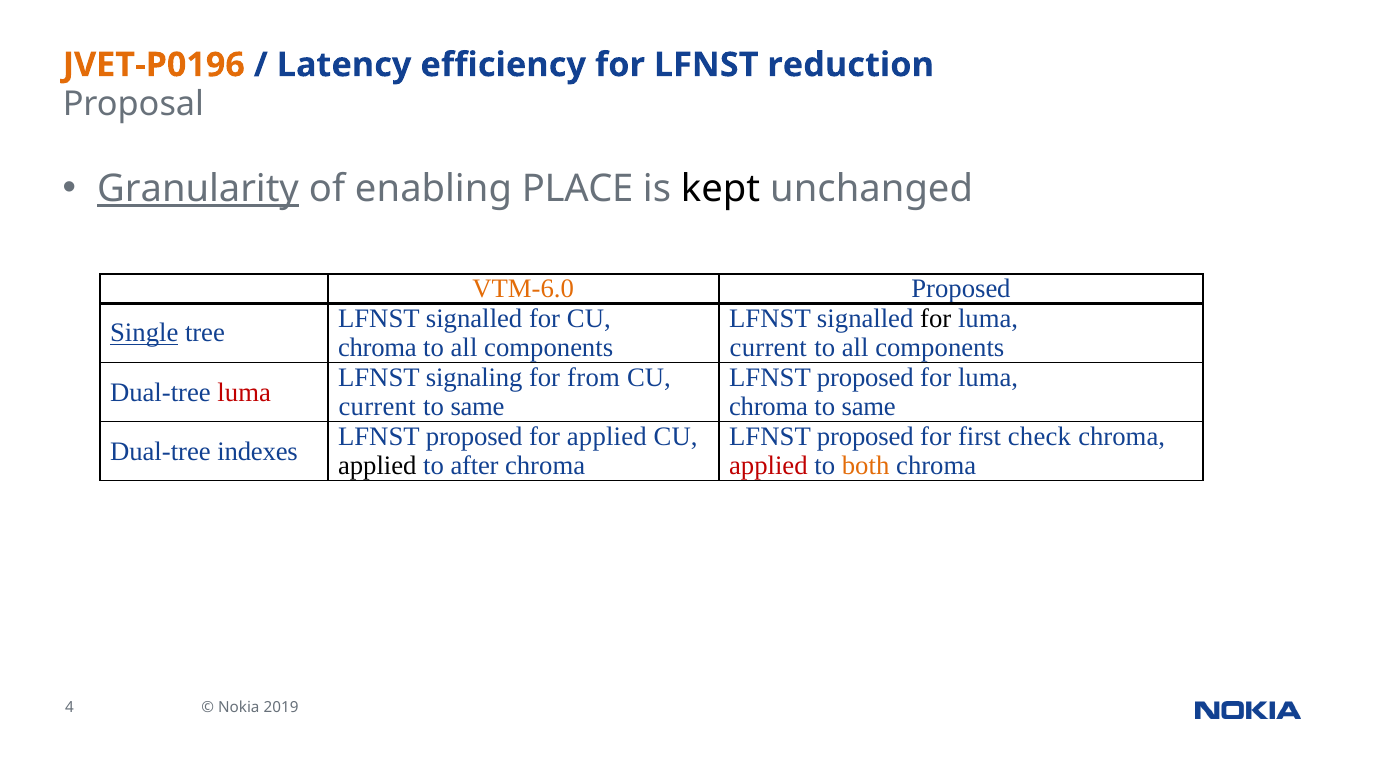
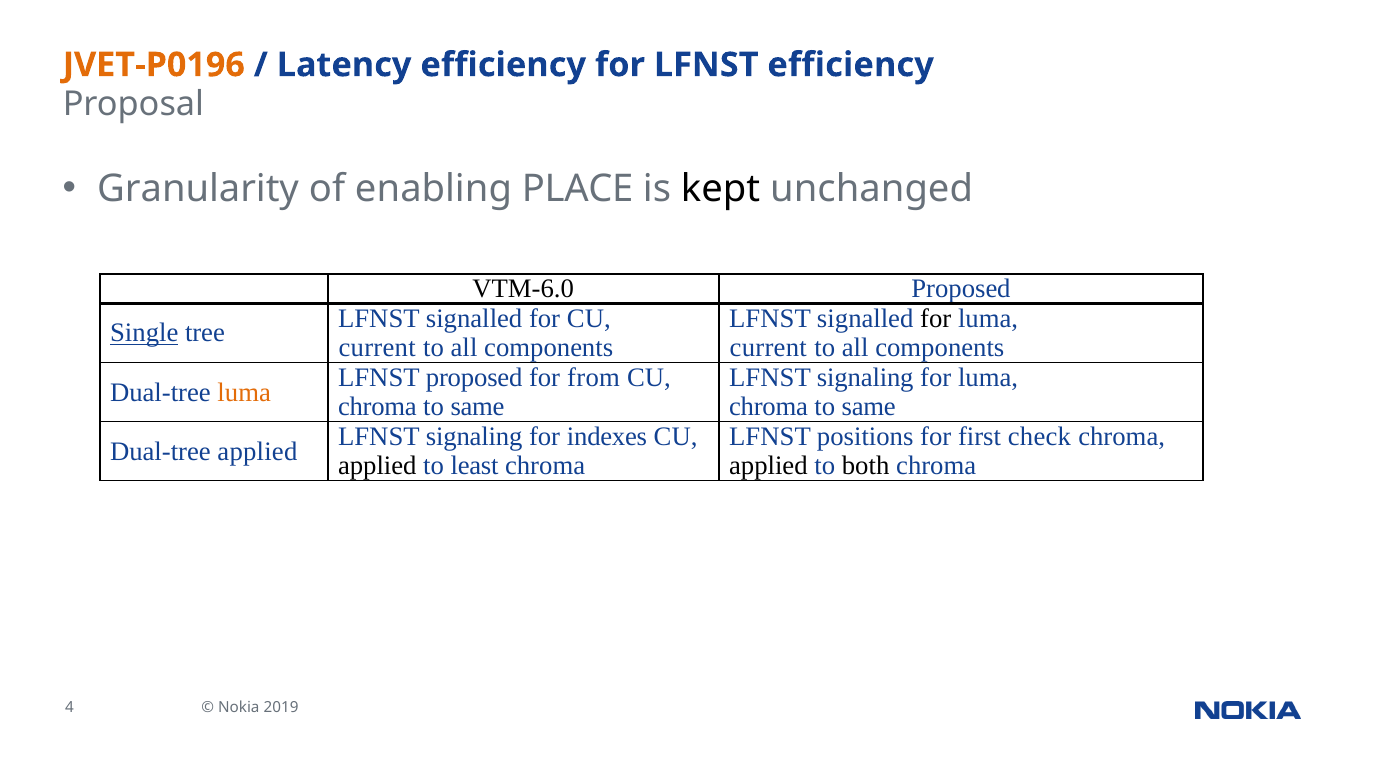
LFNST reduction: reduction -> efficiency (851, 65)
Granularity underline: present -> none (198, 189)
VTM-6.0 colour: orange -> black (523, 289)
chroma: chroma -> current (377, 348)
LFNST signaling: signaling -> proposed (474, 378)
proposed: proposed -> signaling (865, 378)
luma colour: red -> orange (244, 392)
current: current -> chroma (377, 407)
proposed: proposed -> signaling (474, 437)
for applied: applied -> indexes (607, 437)
proposed: proposed -> positions (865, 437)
Dual-tree indexes: indexes -> applied (257, 451)
after: after -> least (475, 466)
applied colour: red -> black (768, 466)
both colour: orange -> black (866, 466)
